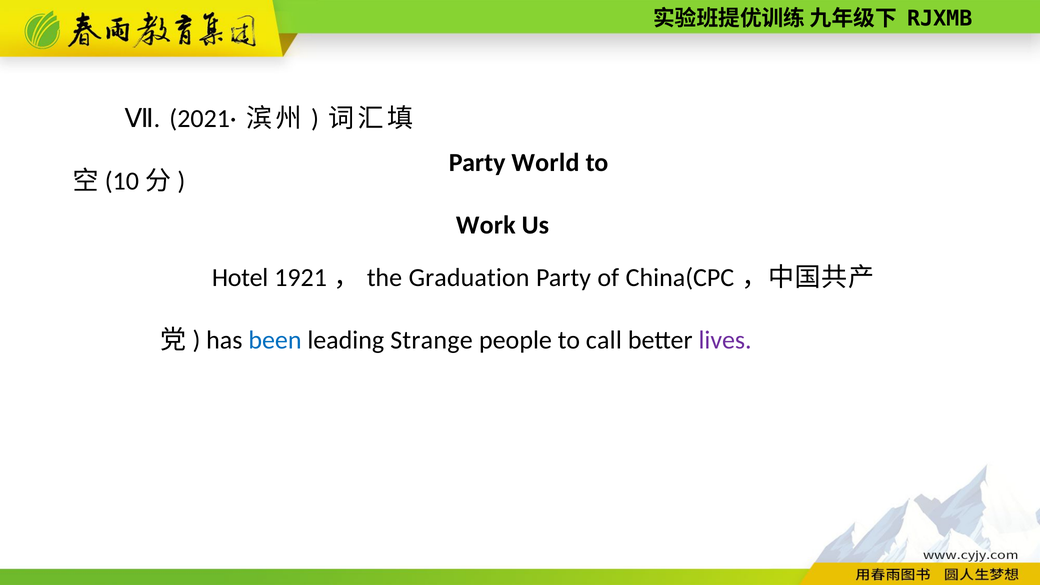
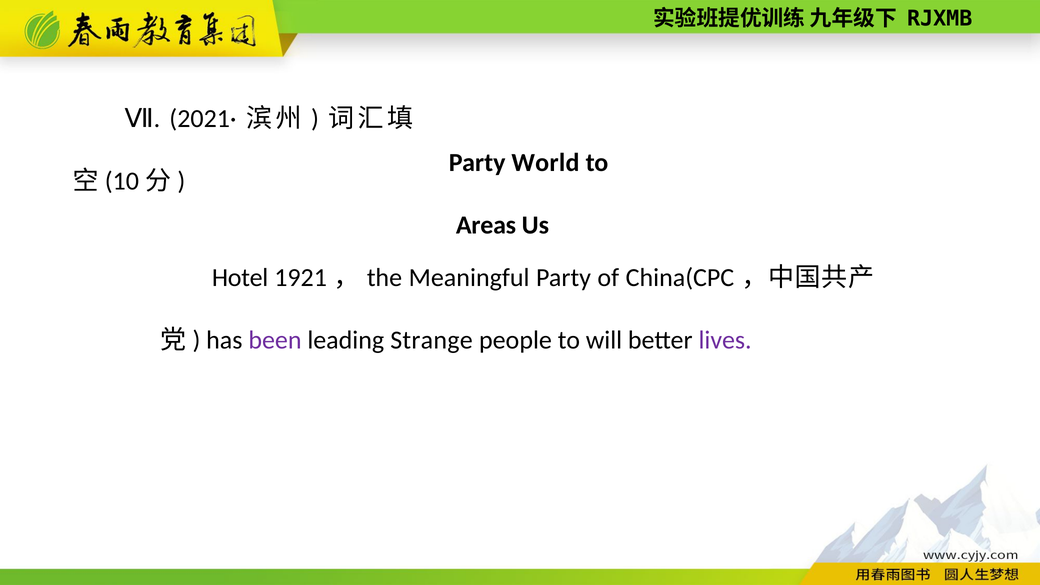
Work: Work -> Areas (486, 225)
Graduation: Graduation -> Meaningful (469, 278)
been colour: blue -> purple (275, 340)
call: call -> will (604, 340)
